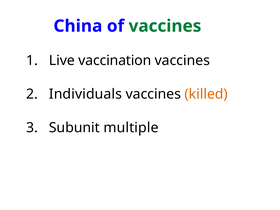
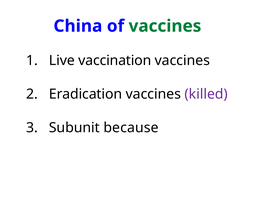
Individuals: Individuals -> Eradication (86, 94)
killed colour: orange -> purple (206, 94)
multiple: multiple -> because (131, 128)
